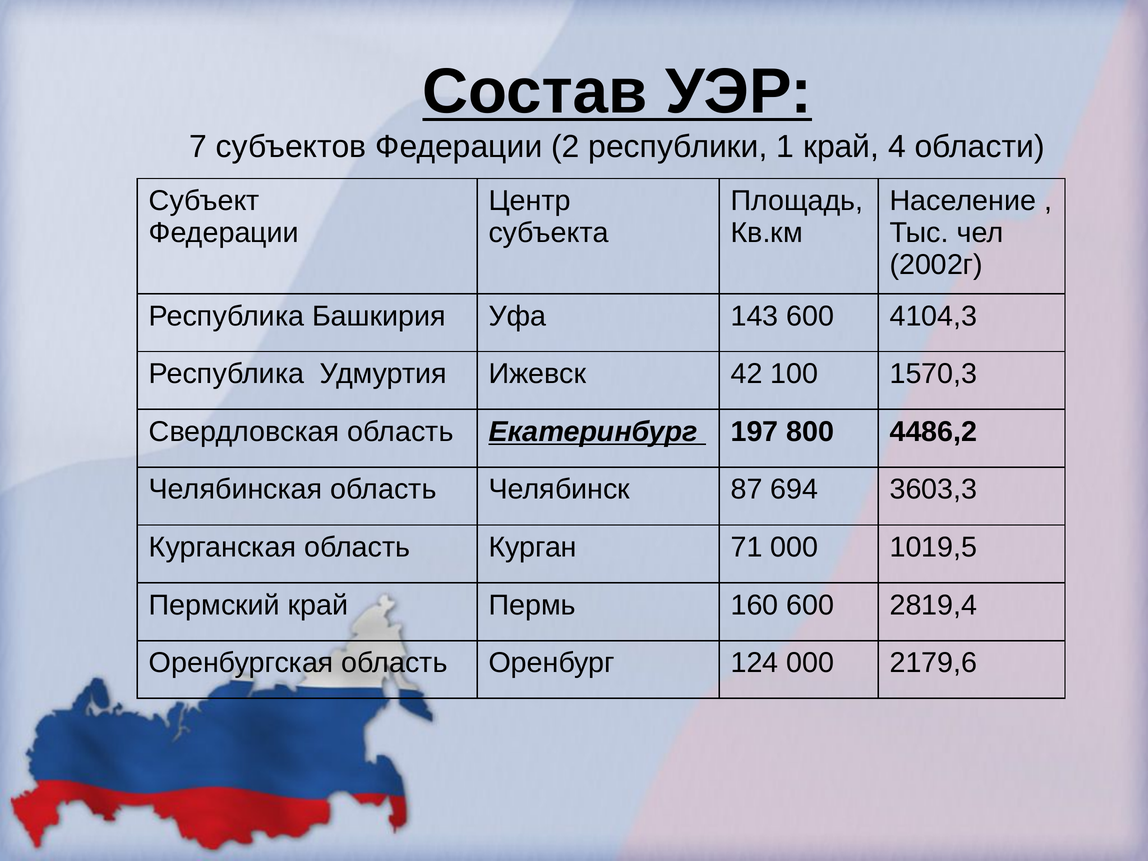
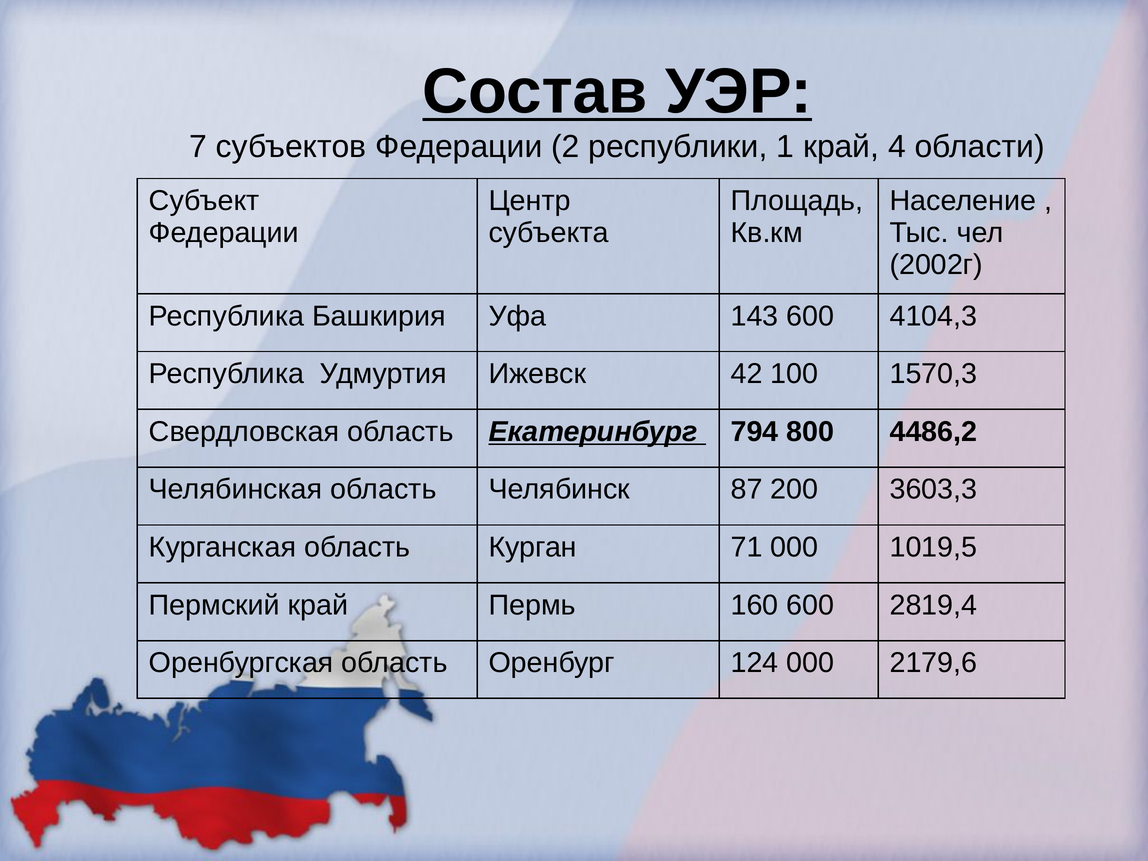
197: 197 -> 794 (755, 432)
694: 694 -> 200 (794, 489)
